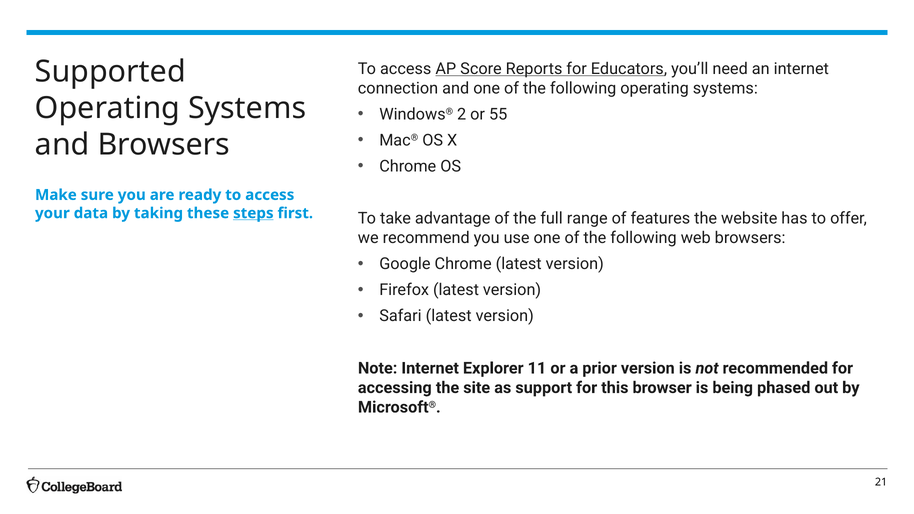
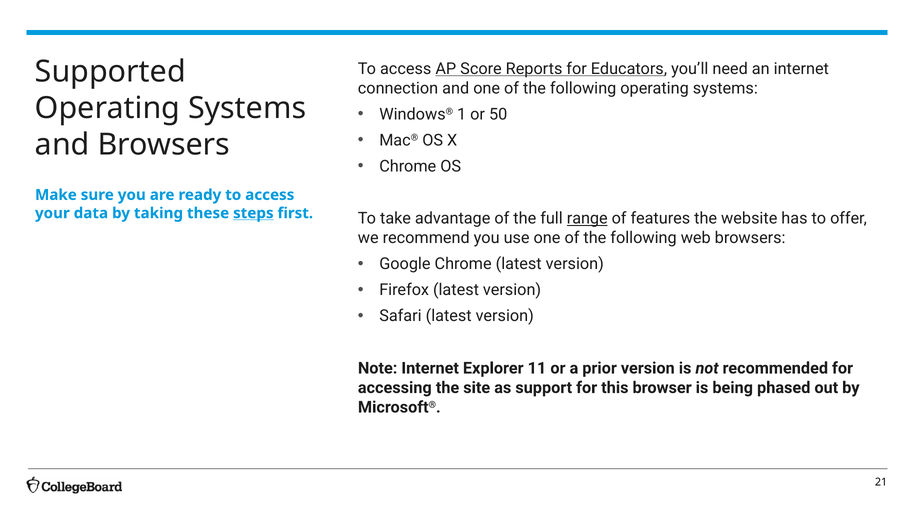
2: 2 -> 1 (462, 114)
55: 55 -> 50 (498, 114)
range underline: none -> present (587, 219)
